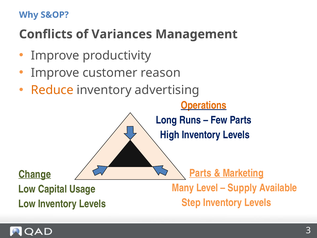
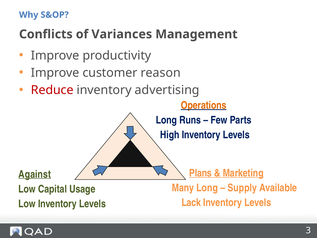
Reduce colour: orange -> red (52, 90)
Parts: Parts -> Plans (200, 173)
Change: Change -> Against (35, 174)
Many Level: Level -> Long (207, 188)
Step: Step -> Lack (191, 203)
